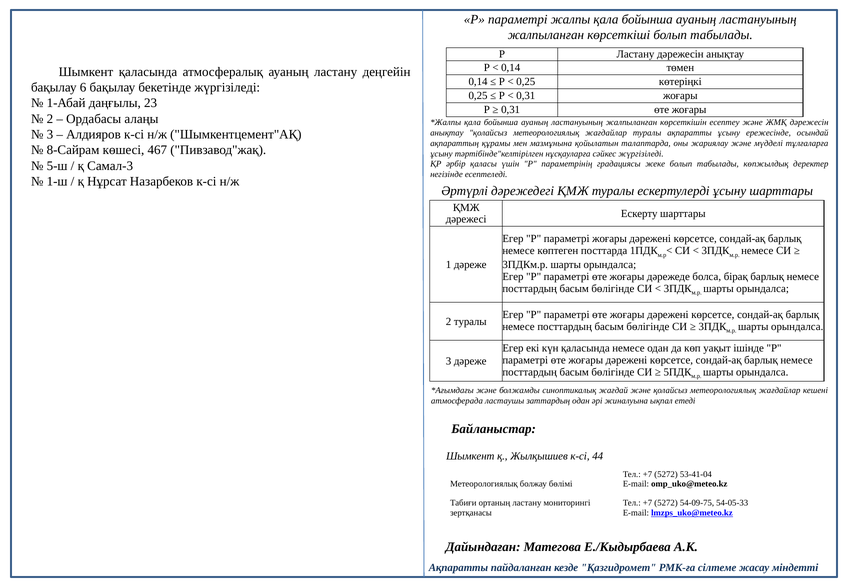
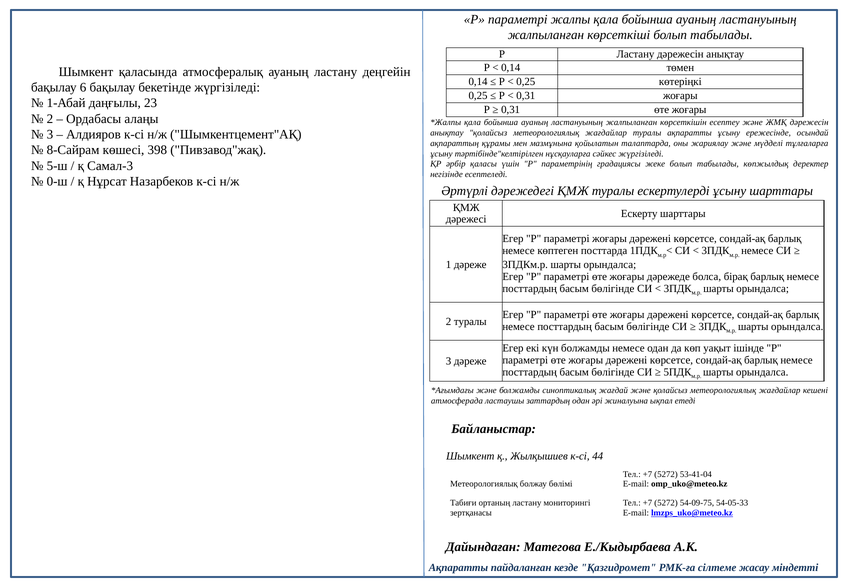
467: 467 -> 398 (157, 150)
1-ш: 1-ш -> 0-ш (57, 181)
күн қаласында: қаласында -> болжамды (585, 348)
